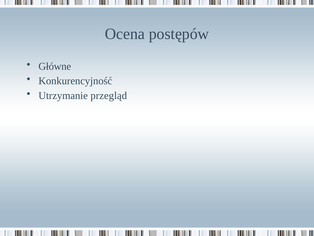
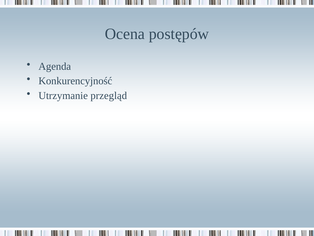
Główne: Główne -> Agenda (55, 66)
